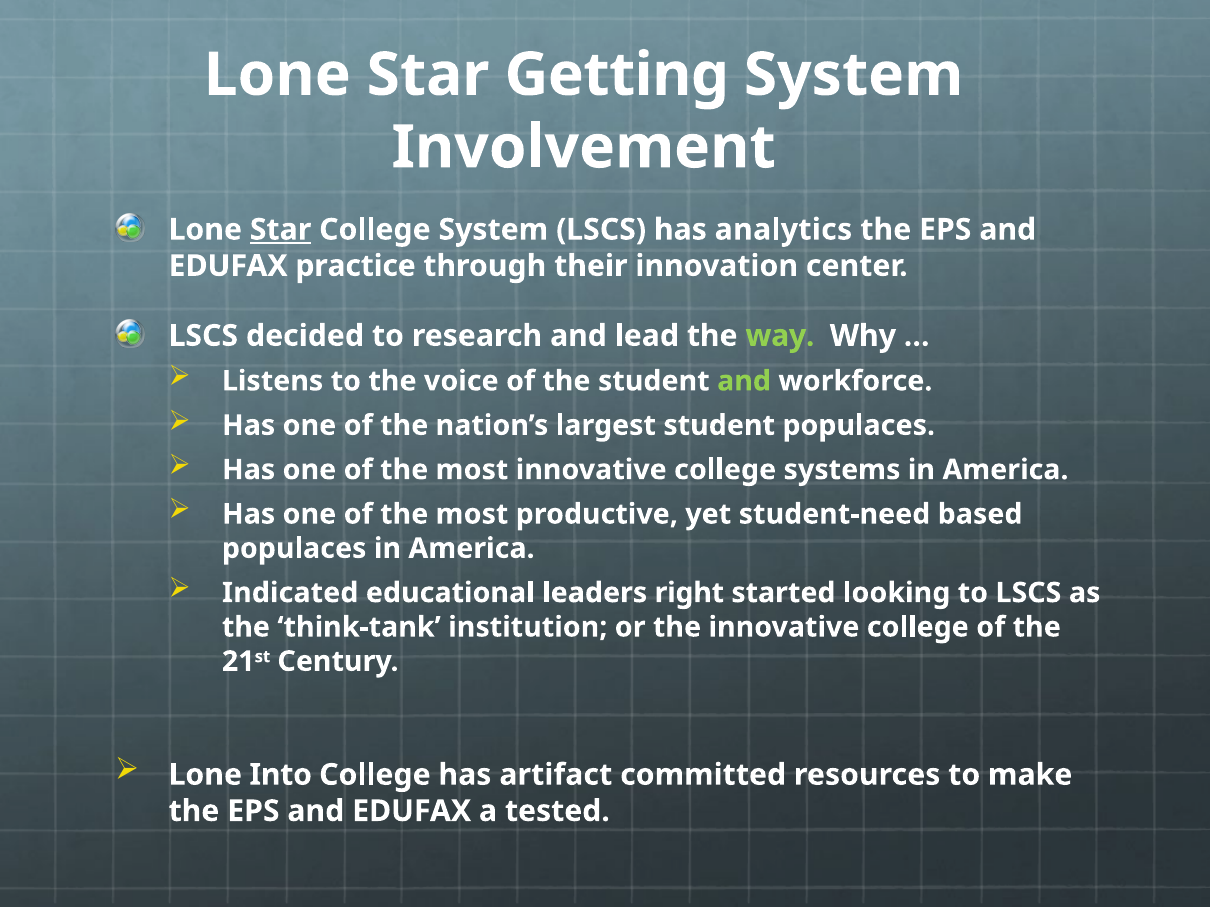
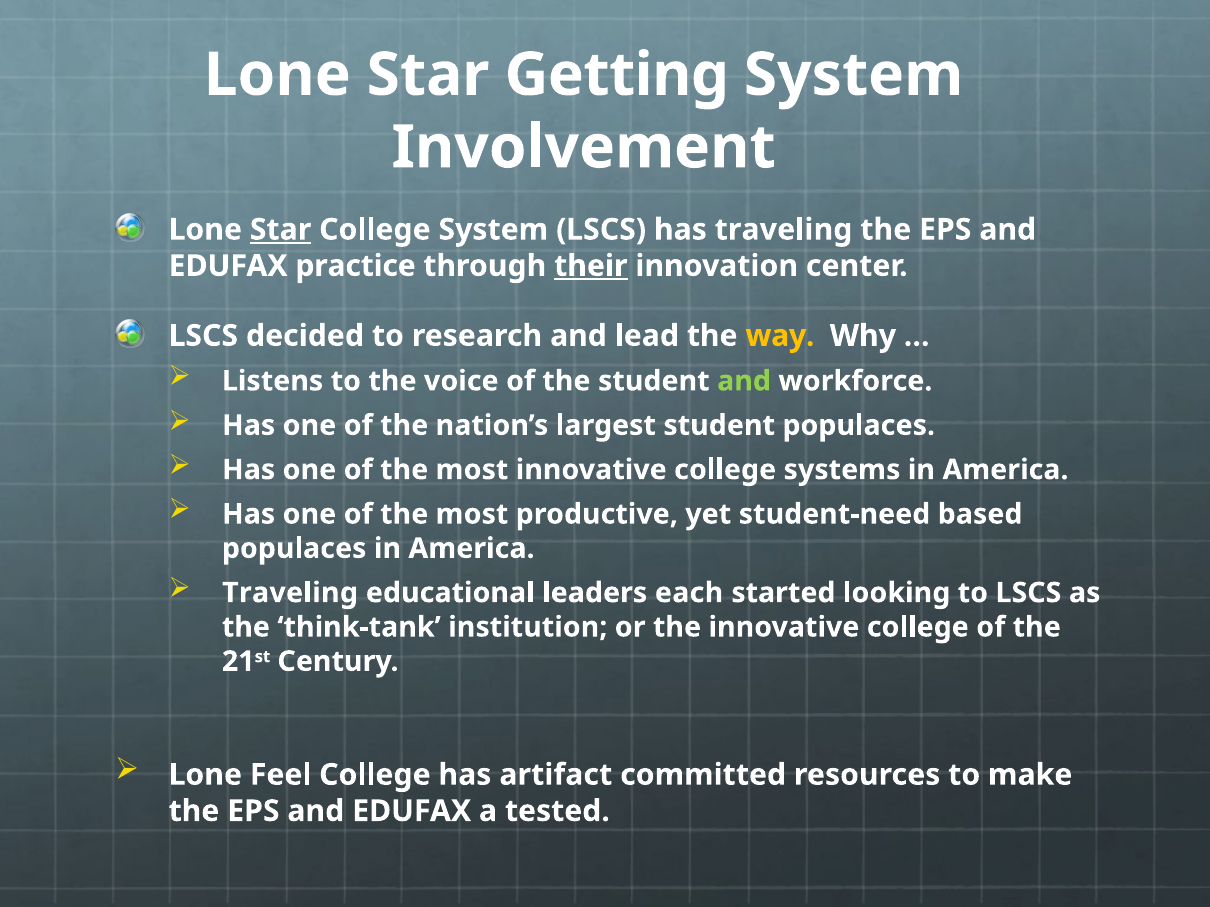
has analytics: analytics -> traveling (784, 230)
their underline: none -> present (591, 266)
way colour: light green -> yellow (780, 336)
Indicated: Indicated -> Traveling (290, 593)
right: right -> each (689, 593)
Into: Into -> Feel (281, 775)
